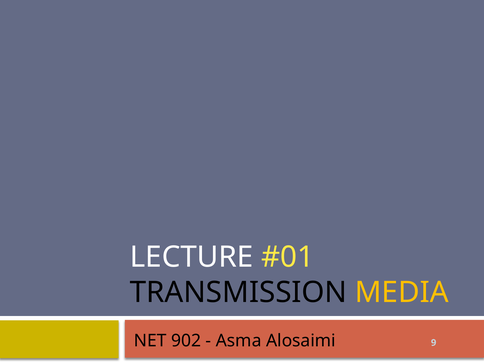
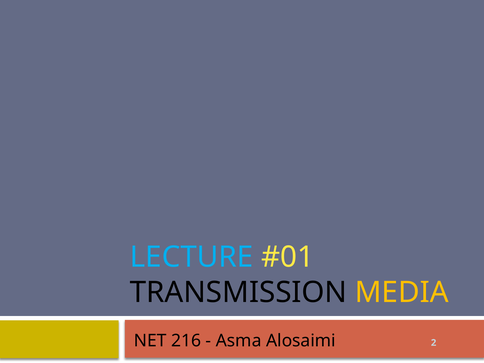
LECTURE colour: white -> light blue (192, 257)
902: 902 -> 216 (186, 341)
9: 9 -> 2 (434, 343)
